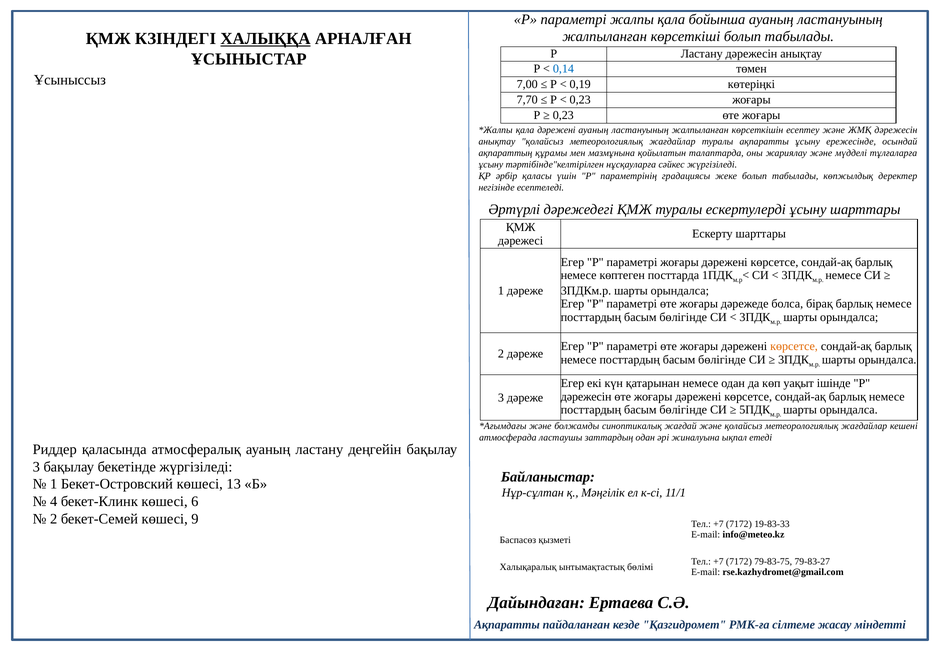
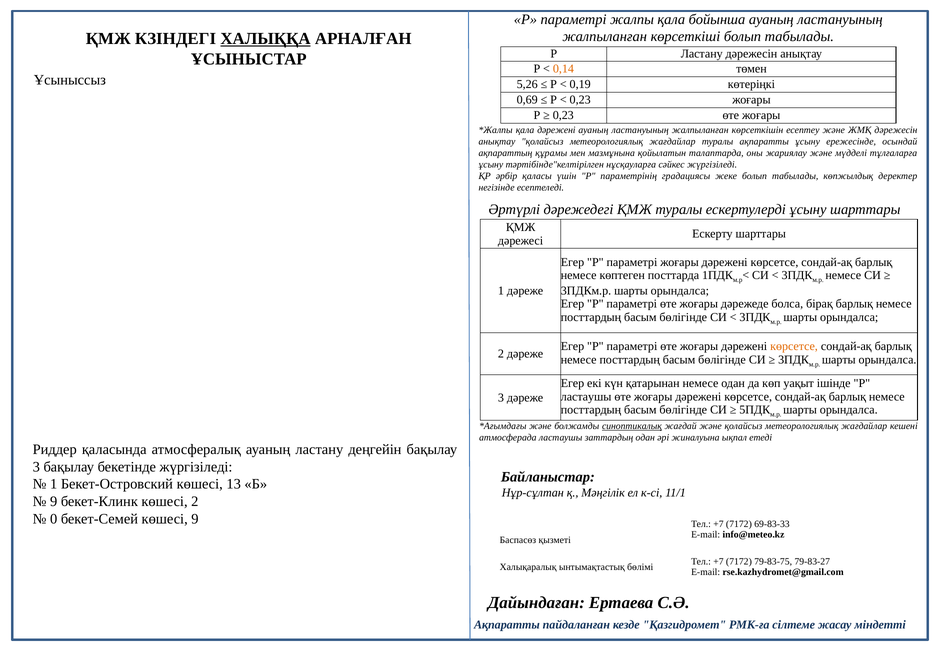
0,14 colour: blue -> orange (563, 69)
7,00: 7,00 -> 5,26 (527, 84)
7,70: 7,70 -> 0,69 (527, 100)
дәрежесін: дәрежесін -> ластаушы (586, 397)
синоптикалық underline: none -> present (632, 426)
4: 4 -> 9 (54, 501)
көшесі 6: 6 -> 2 (195, 501)
2: 2 -> 0 (54, 519)
19-83-33: 19-83-33 -> 69-83-33 (772, 524)
